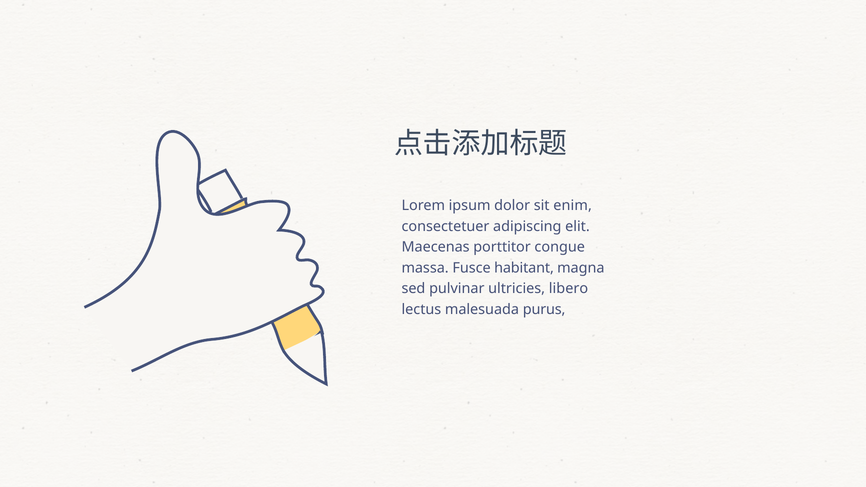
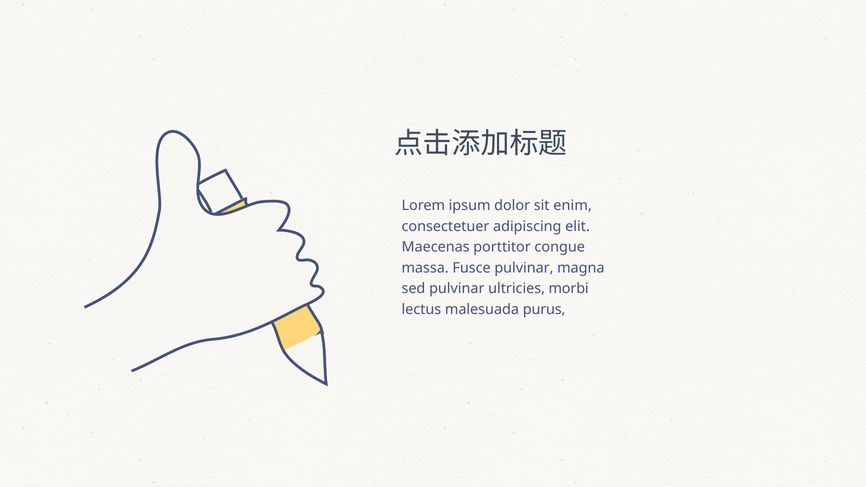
Fusce habitant: habitant -> pulvinar (524, 268)
libero: libero -> morbi (569, 289)
